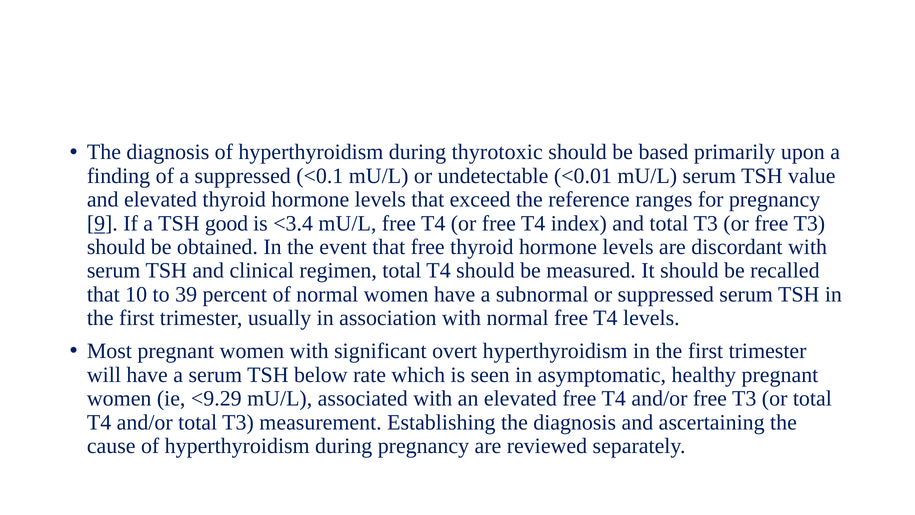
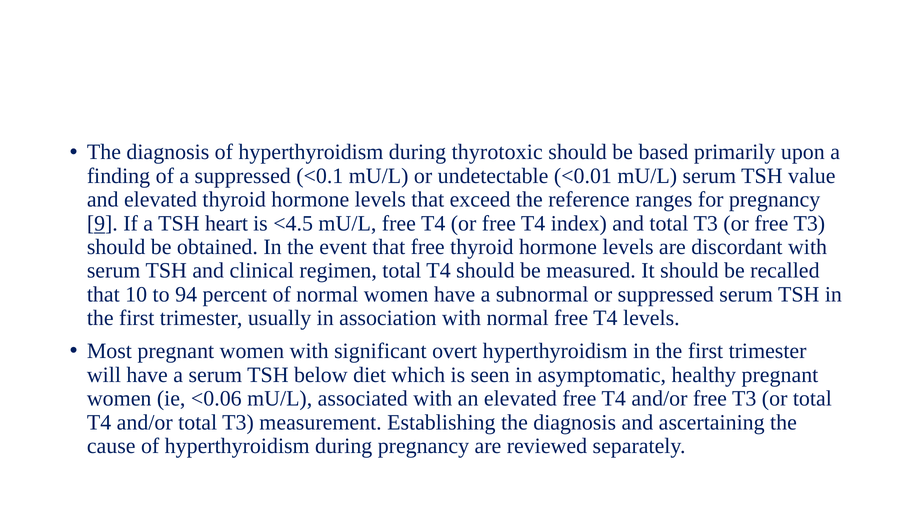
good: good -> heart (227, 223)
<3.4: <3.4 -> <4.5 (293, 223)
39: 39 -> 94 (186, 294)
rate: rate -> diet (370, 375)
<9.29: <9.29 -> <0.06 (216, 398)
